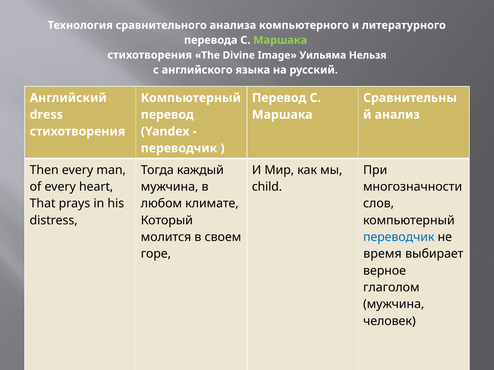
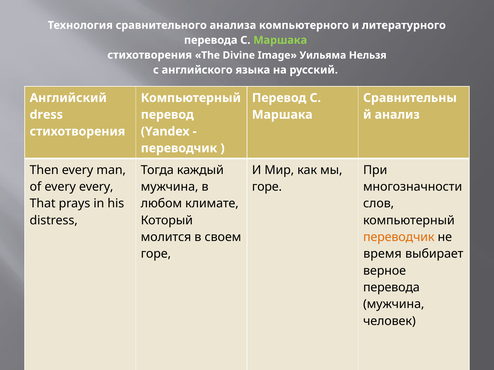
every heart: heart -> every (96, 187)
child: child -> горе (267, 187)
переводчик colour: blue -> orange (399, 237)
глаголом: глаголом -> перевода (391, 288)
